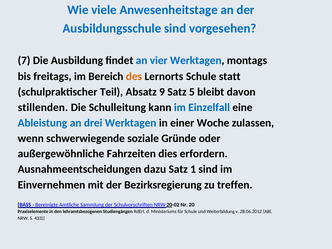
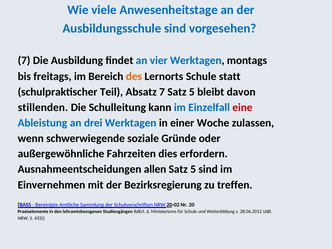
Absatz 9: 9 -> 7 (162, 92)
eine colour: black -> red (242, 107)
dazu: dazu -> allen (155, 169)
1: 1 -> 5 (193, 169)
